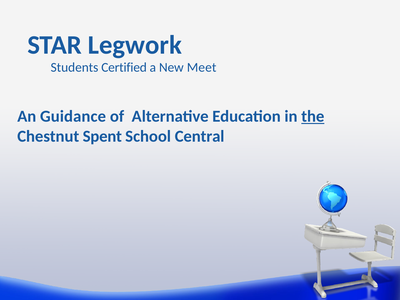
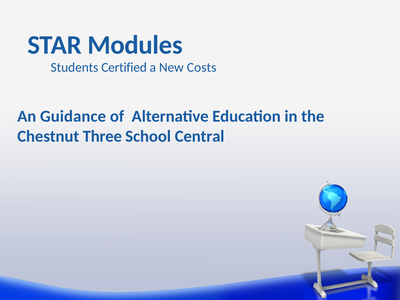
Legwork: Legwork -> Modules (135, 45)
Meet: Meet -> Costs (202, 68)
the underline: present -> none (313, 116)
Spent: Spent -> Three (102, 136)
